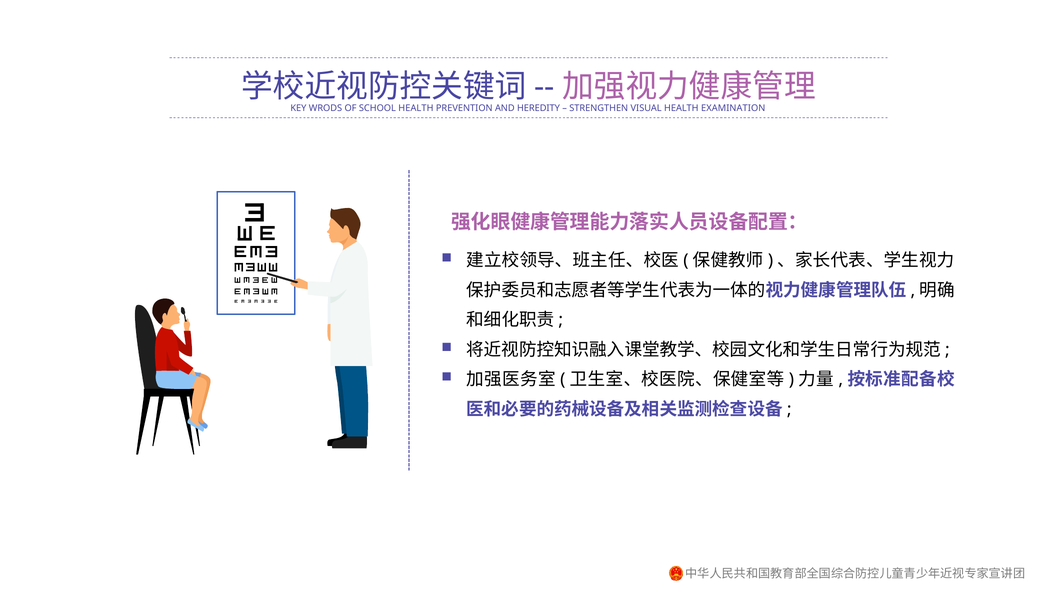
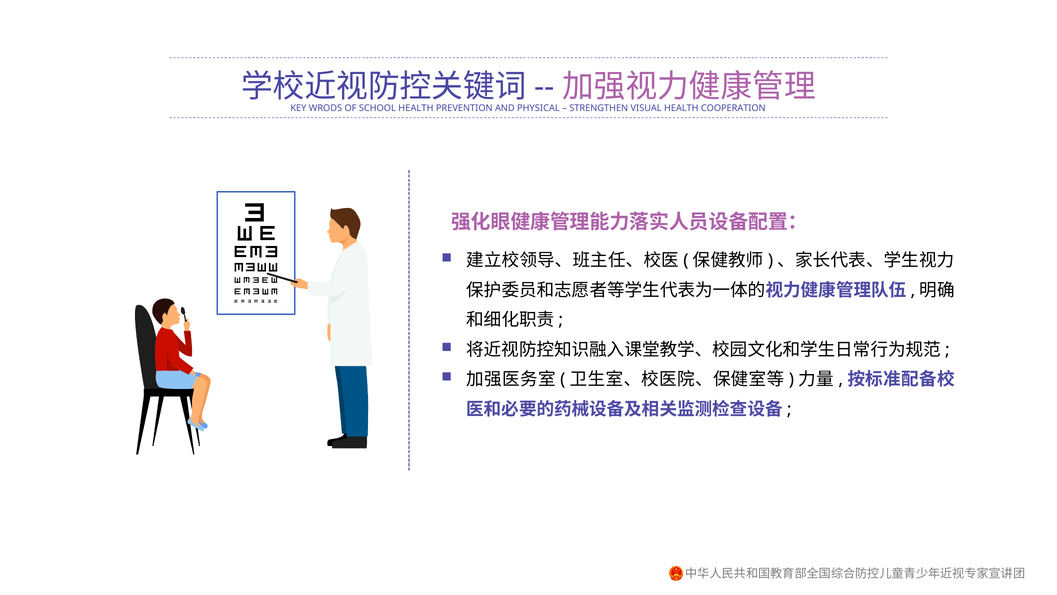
HEREDITY: HEREDITY -> PHYSICAL (538, 108)
EXAMINATION: EXAMINATION -> COOPERATION (733, 108)
